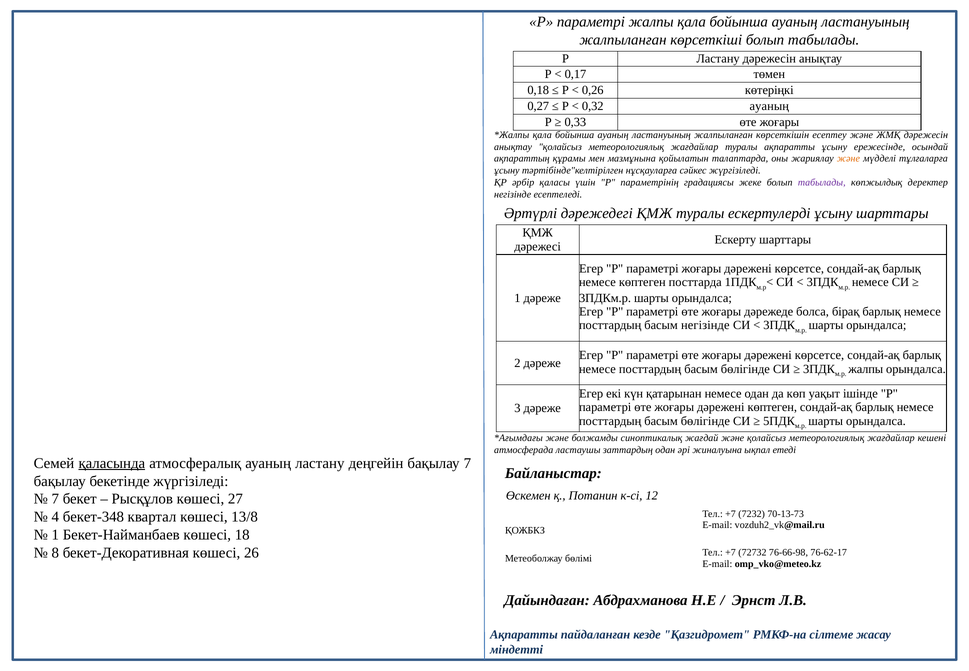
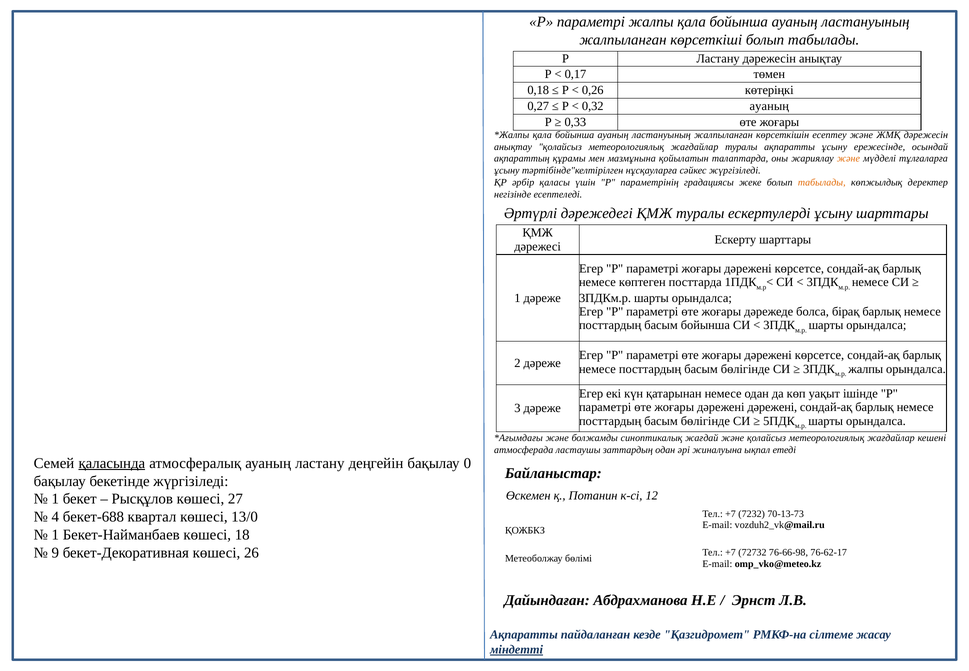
табылады colour: purple -> orange (822, 182)
басым негізінде: негізінде -> бойынша (705, 325)
дәрежені көптеген: көптеген -> дәрежені (772, 407)
бақылау 7: 7 -> 0 (467, 463)
7: 7 -> 1 (55, 499)
бекет-348: бекет-348 -> бекет-688 (93, 517)
13/8: 13/8 -> 13/0 (245, 517)
8: 8 -> 9 (55, 553)
міндетті underline: none -> present (517, 650)
